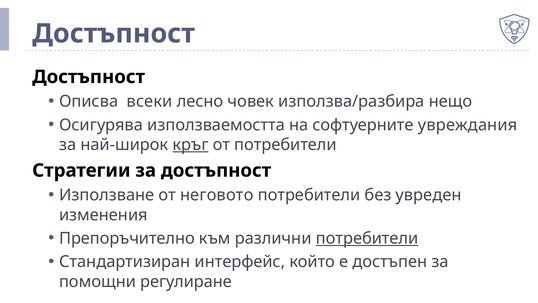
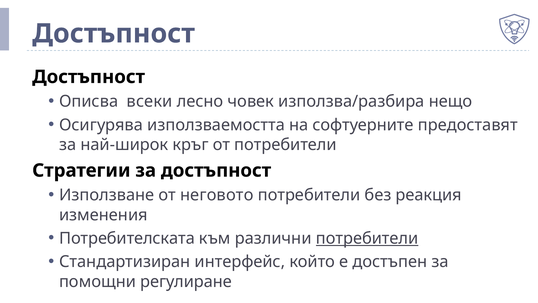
увреждания: увреждания -> предоставят (468, 125)
кръг underline: present -> none (191, 145)
увреден: увреден -> реакция (429, 195)
Препоръчително: Препоръчително -> Потребителската (127, 238)
